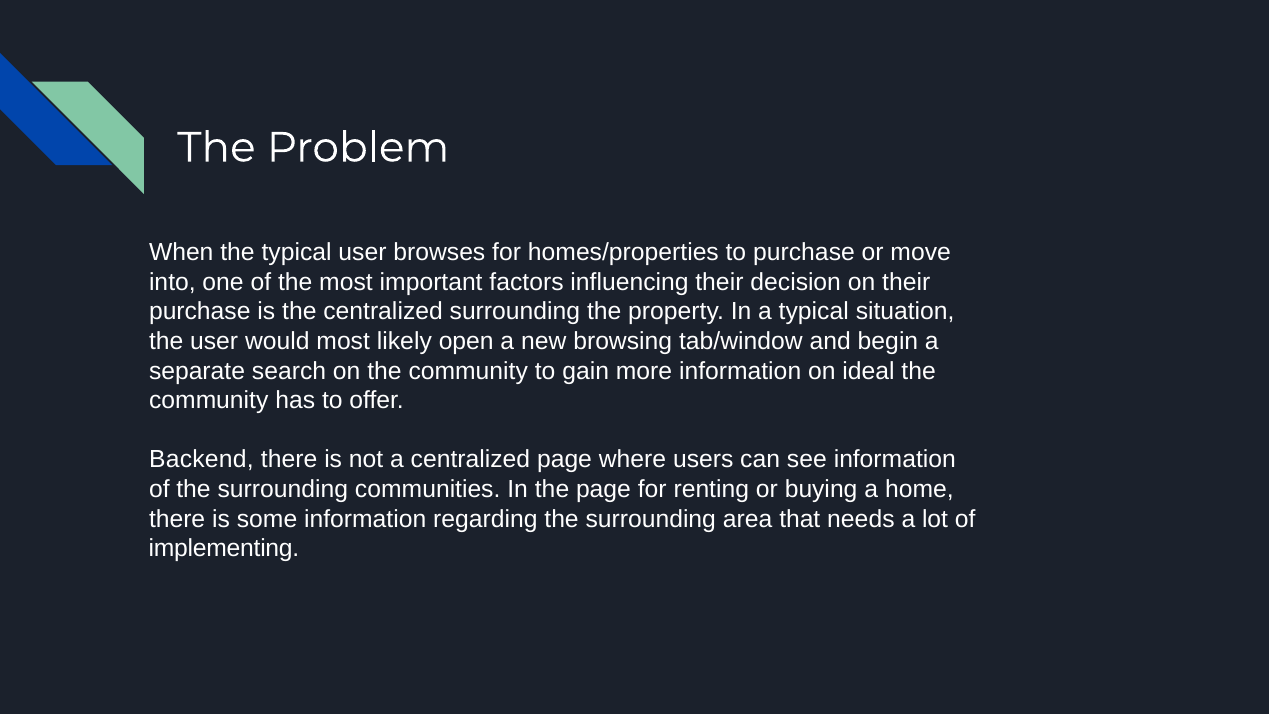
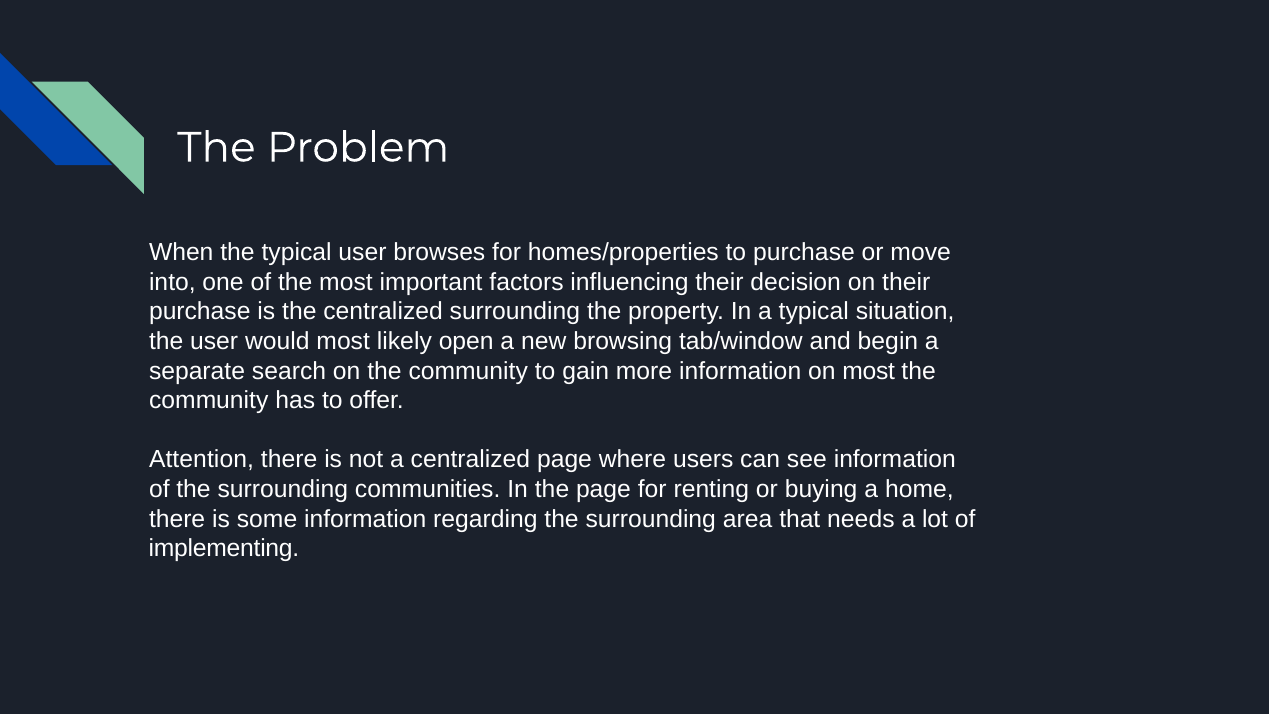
on ideal: ideal -> most (869, 371)
Backend: Backend -> Attention (202, 460)
